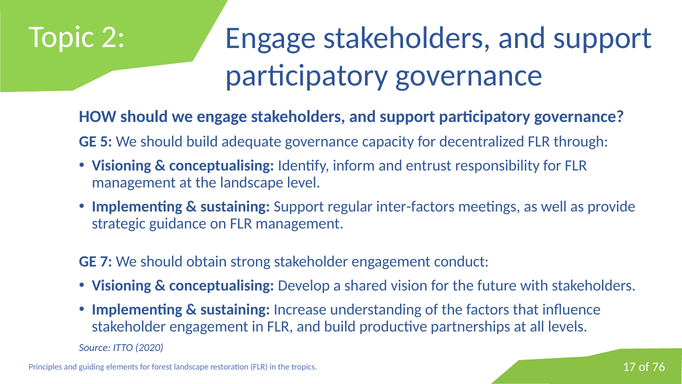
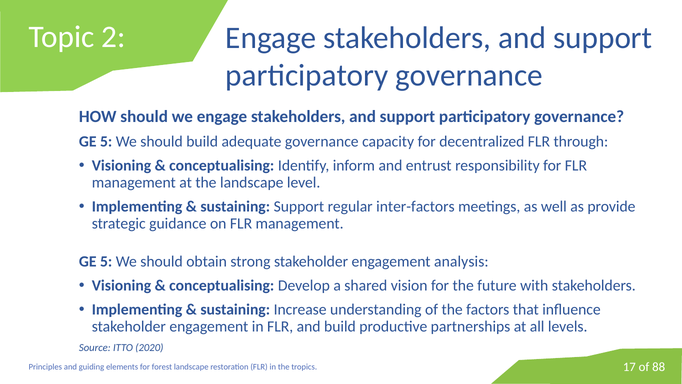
7: 7 -> 5 (106, 261)
conduct: conduct -> analysis (461, 261)
76: 76 -> 88 (659, 367)
